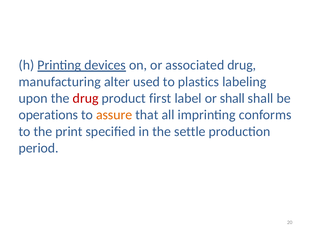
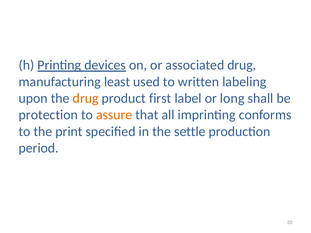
alter: alter -> least (117, 82)
plastics: plastics -> written (199, 82)
drug colour: red -> orange (86, 98)
or shall: shall -> long (232, 98)
operations: operations -> protection (48, 115)
